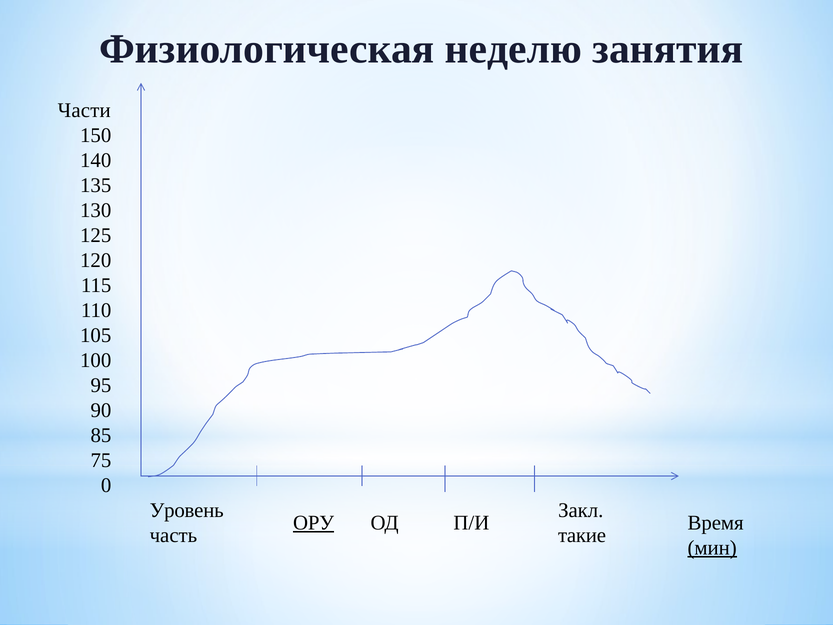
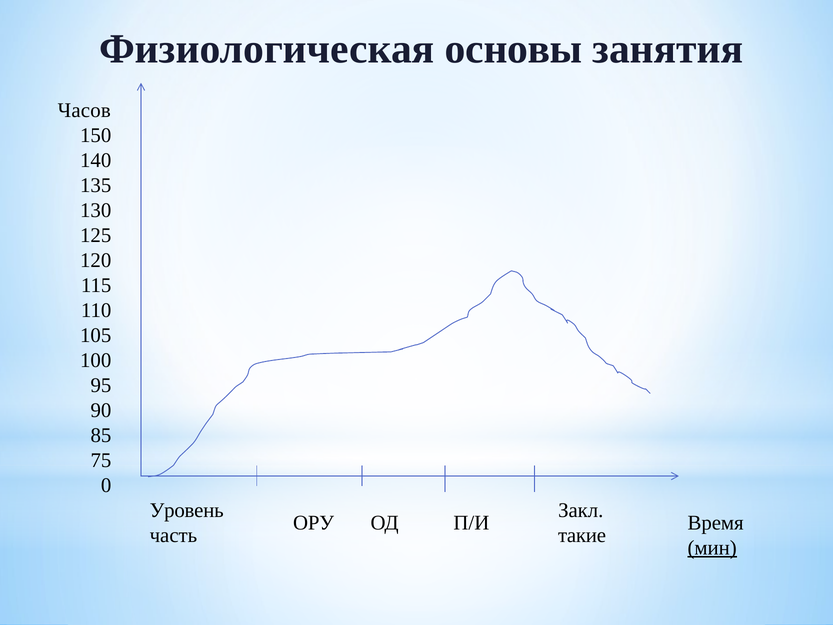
неделю: неделю -> основы (514, 49)
Части: Части -> Часов (84, 111)
ОРУ underline: present -> none (314, 523)
